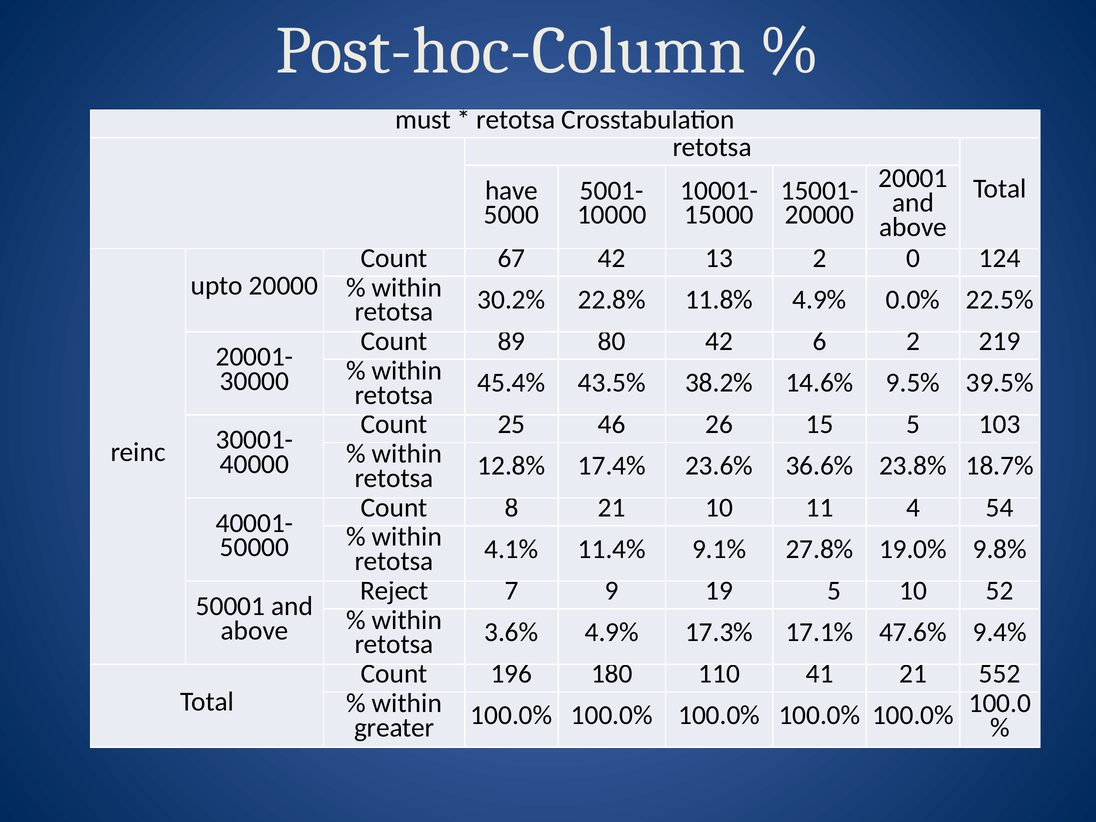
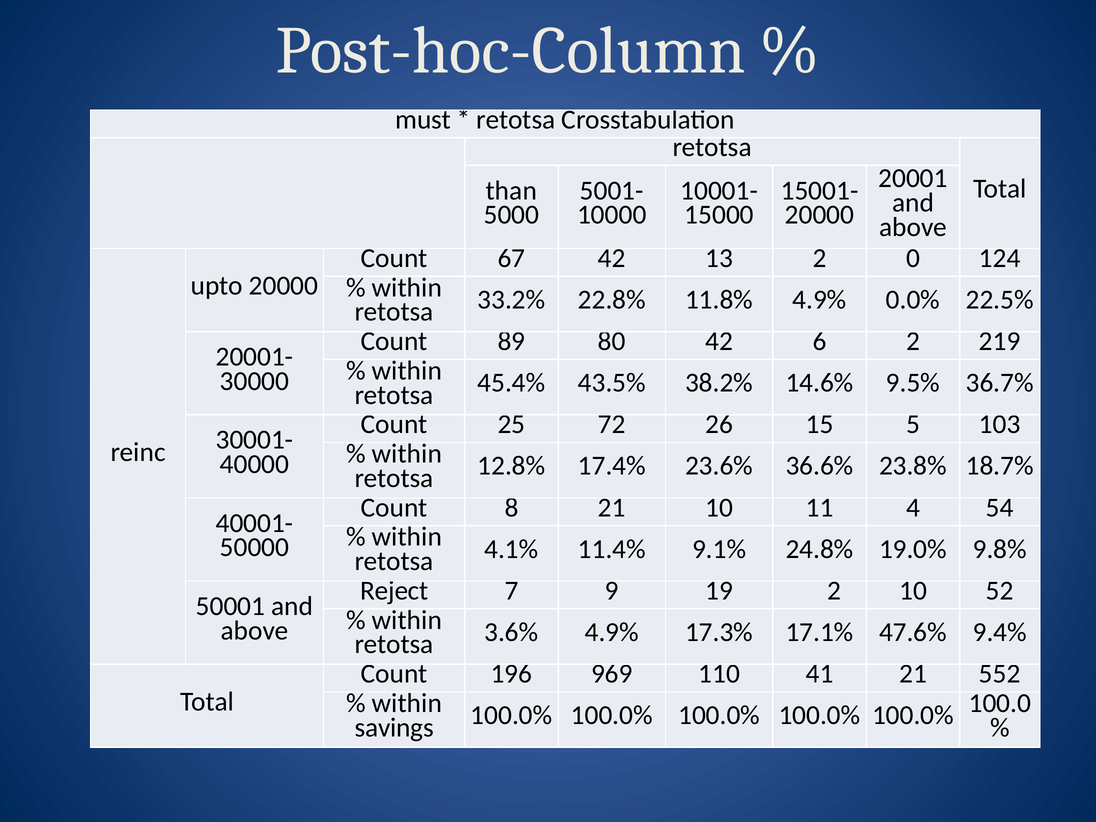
have: have -> than (511, 190)
30.2%: 30.2% -> 33.2% (511, 300)
39.5%: 39.5% -> 36.7% (1000, 383)
46: 46 -> 72 (612, 424)
27.8%: 27.8% -> 24.8% (820, 549)
19 5: 5 -> 2 (834, 591)
180: 180 -> 969 (612, 674)
greater: greater -> savings (394, 728)
